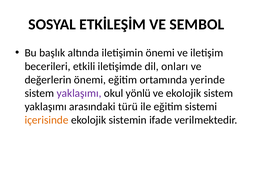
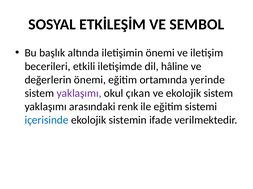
onları: onları -> hâline (175, 67)
yönlü: yönlü -> çıkan (138, 94)
türü: türü -> renk (128, 107)
içerisinde colour: orange -> blue (47, 121)
